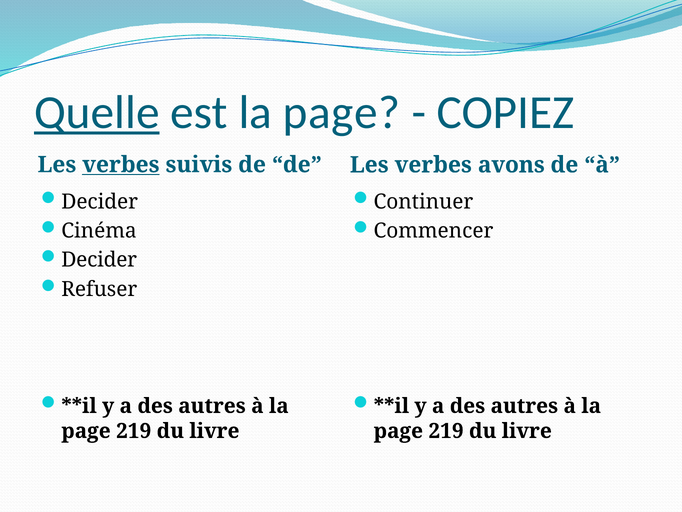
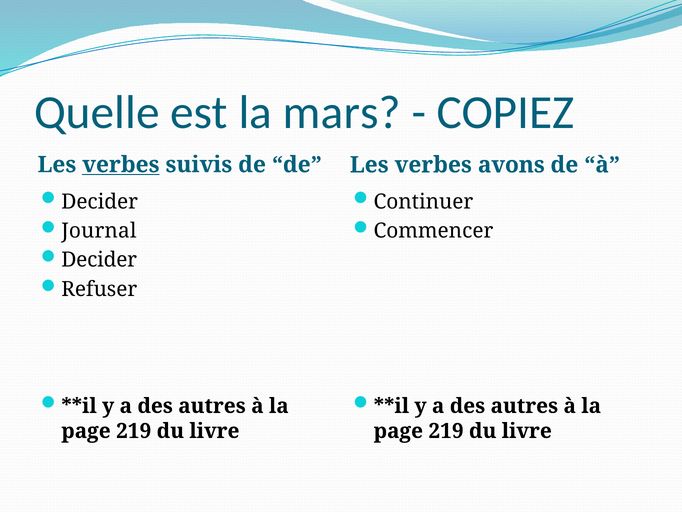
Quelle underline: present -> none (97, 113)
est la page: page -> mars (342, 113)
Cinéma: Cinéma -> Journal (99, 231)
